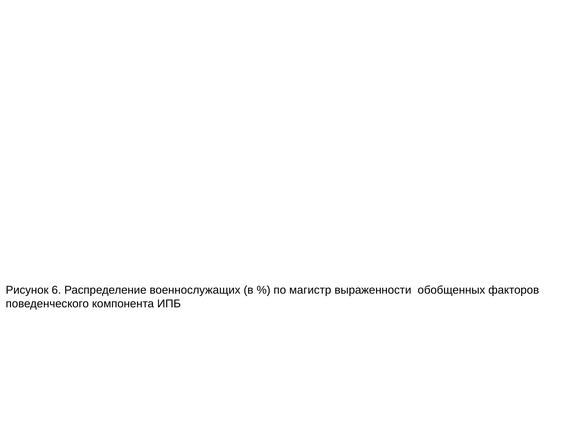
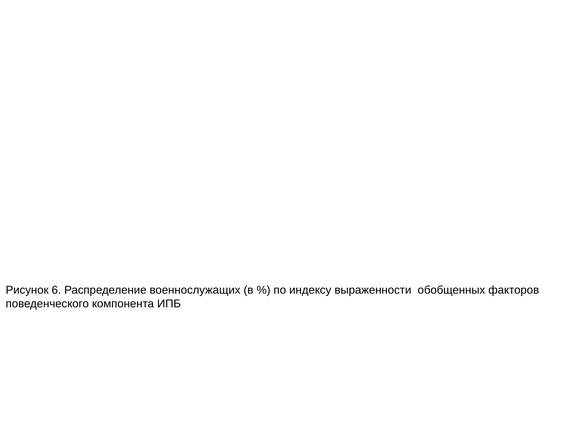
магистр: магистр -> индексу (310, 290)
